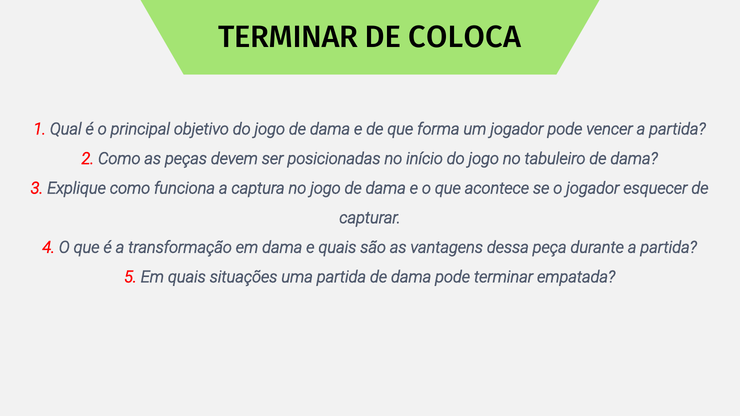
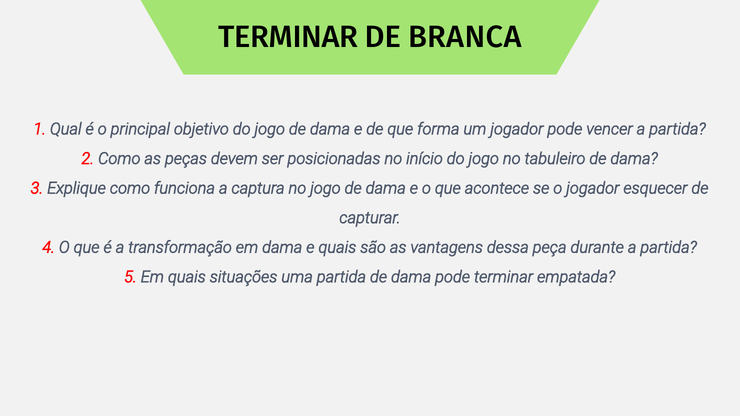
COLOCA: COLOCA -> BRANCA (465, 37)
